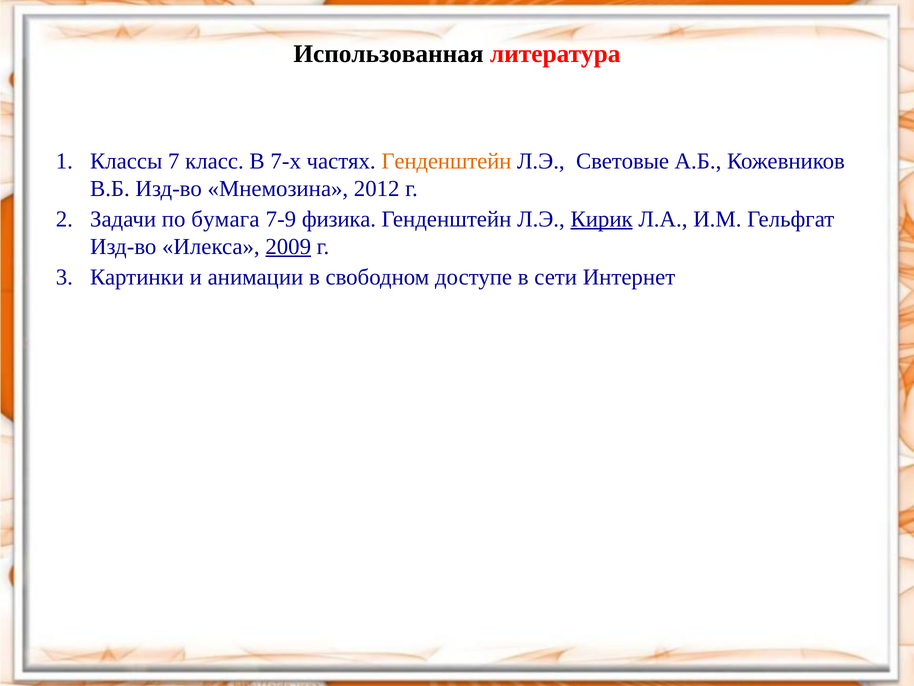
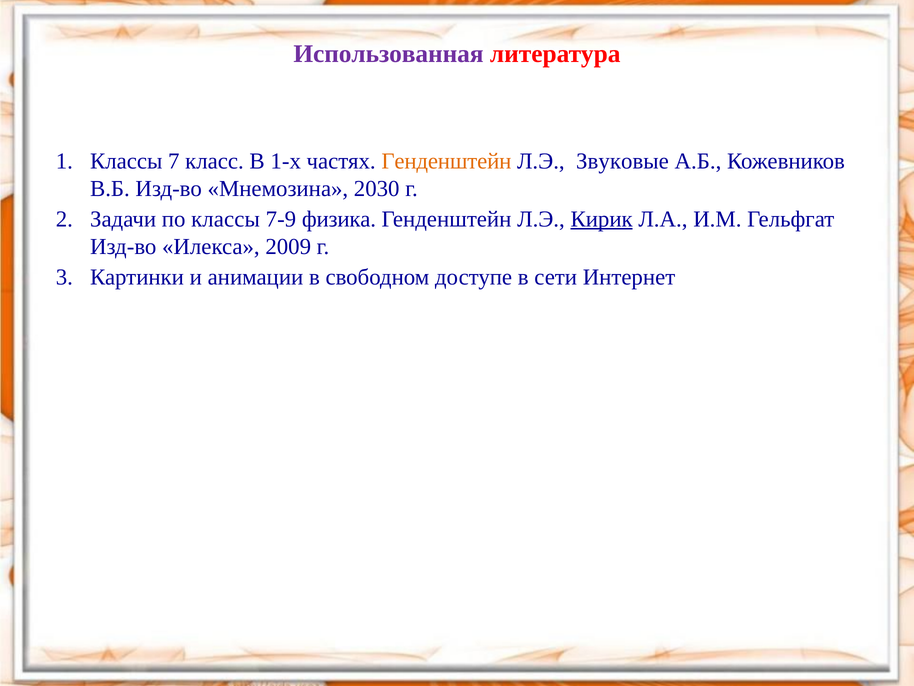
Использованная colour: black -> purple (388, 54)
7-х: 7-х -> 1-х (286, 161)
Световые: Световые -> Звуковые (622, 161)
2012: 2012 -> 2030 (377, 188)
по бумага: бумага -> классы (226, 219)
2009 underline: present -> none (288, 246)
